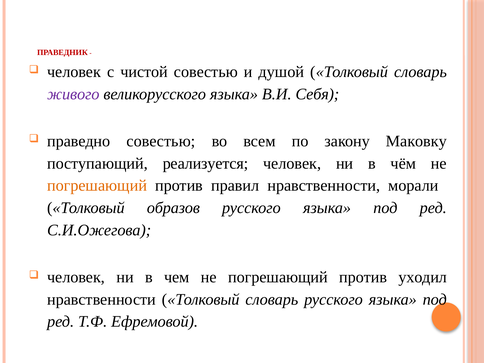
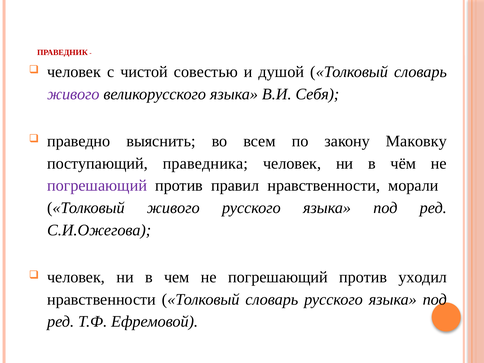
праведно совестью: совестью -> выяснить (161, 141)
реализуется: реализуется -> праведника (205, 163)
погрешающий colour: orange -> purple (97, 186)
Толковый образов: образов -> живого (173, 208)
